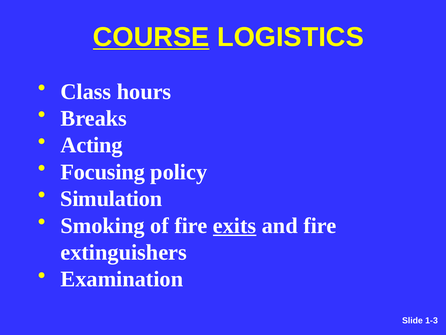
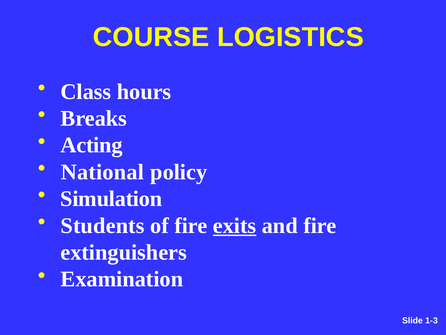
COURSE underline: present -> none (151, 37)
Focusing: Focusing -> National (103, 172)
Smoking: Smoking -> Students (103, 225)
